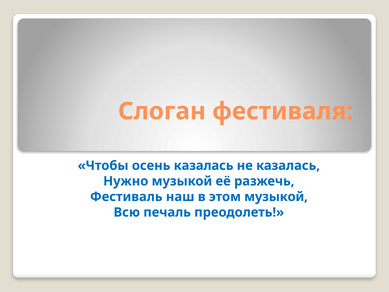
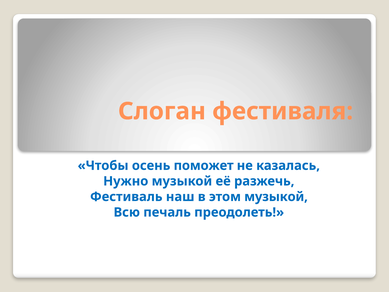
осень казалась: казалась -> поможет (204, 165)
